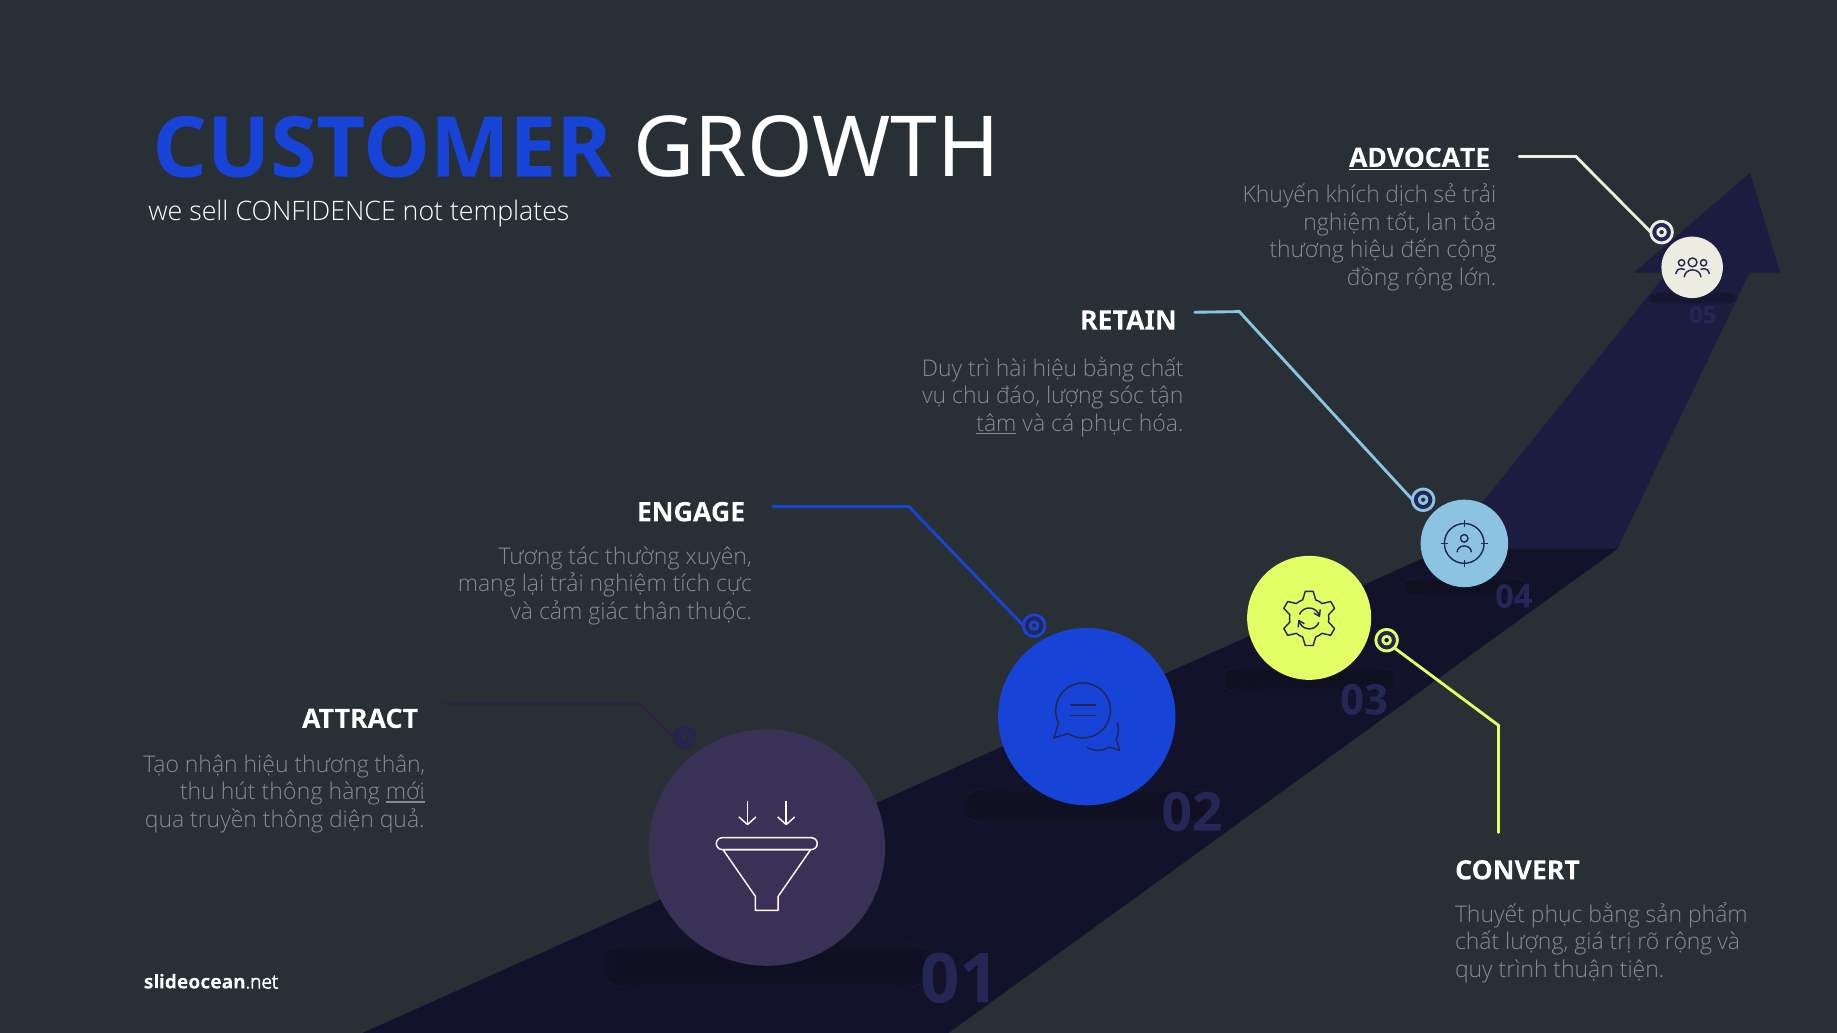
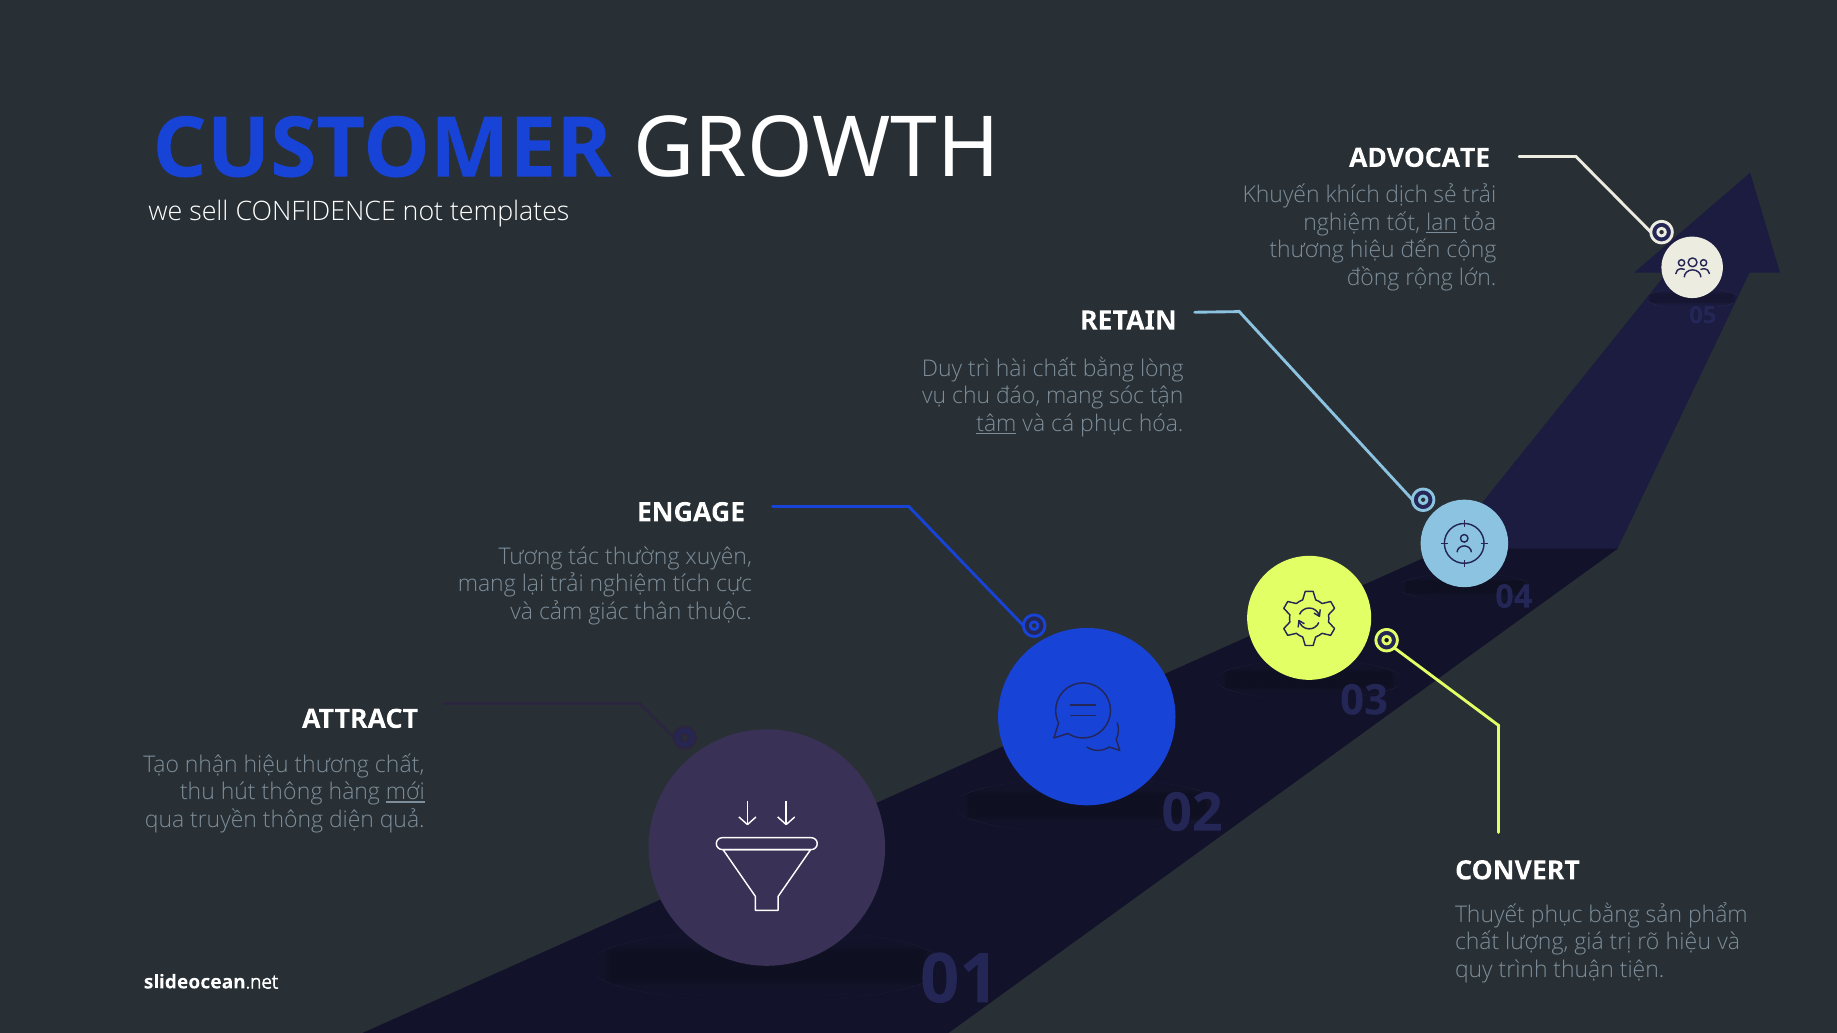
ADVOCATE underline: present -> none (1420, 158)
lan underline: none -> present (1442, 223)
hài hiệu: hiệu -> chất (1055, 369)
bằng chất: chất -> lòng (1162, 369)
đáo lượng: lượng -> mang (1075, 396)
thương thân: thân -> chất (400, 765)
rõ rộng: rộng -> hiệu (1688, 942)
